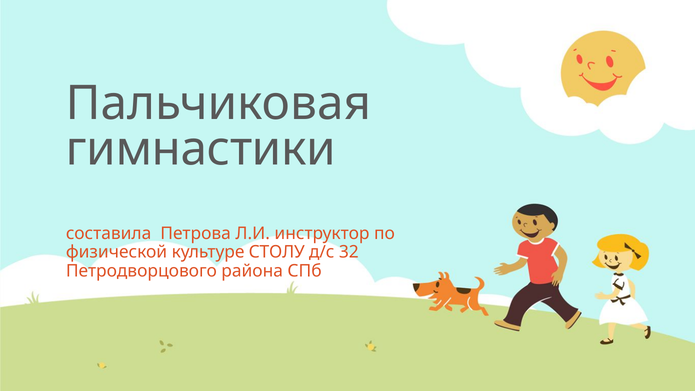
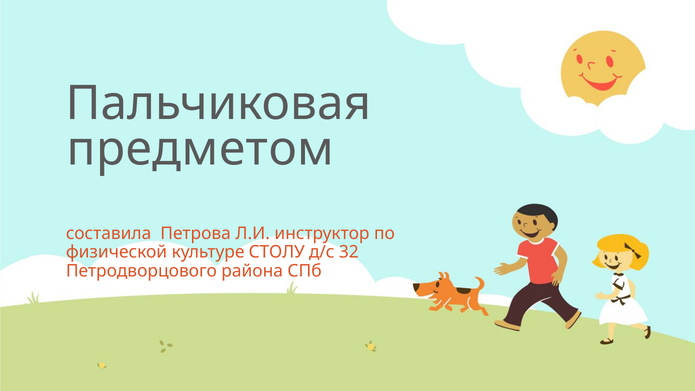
гимнастики: гимнастики -> предметом (200, 149)
